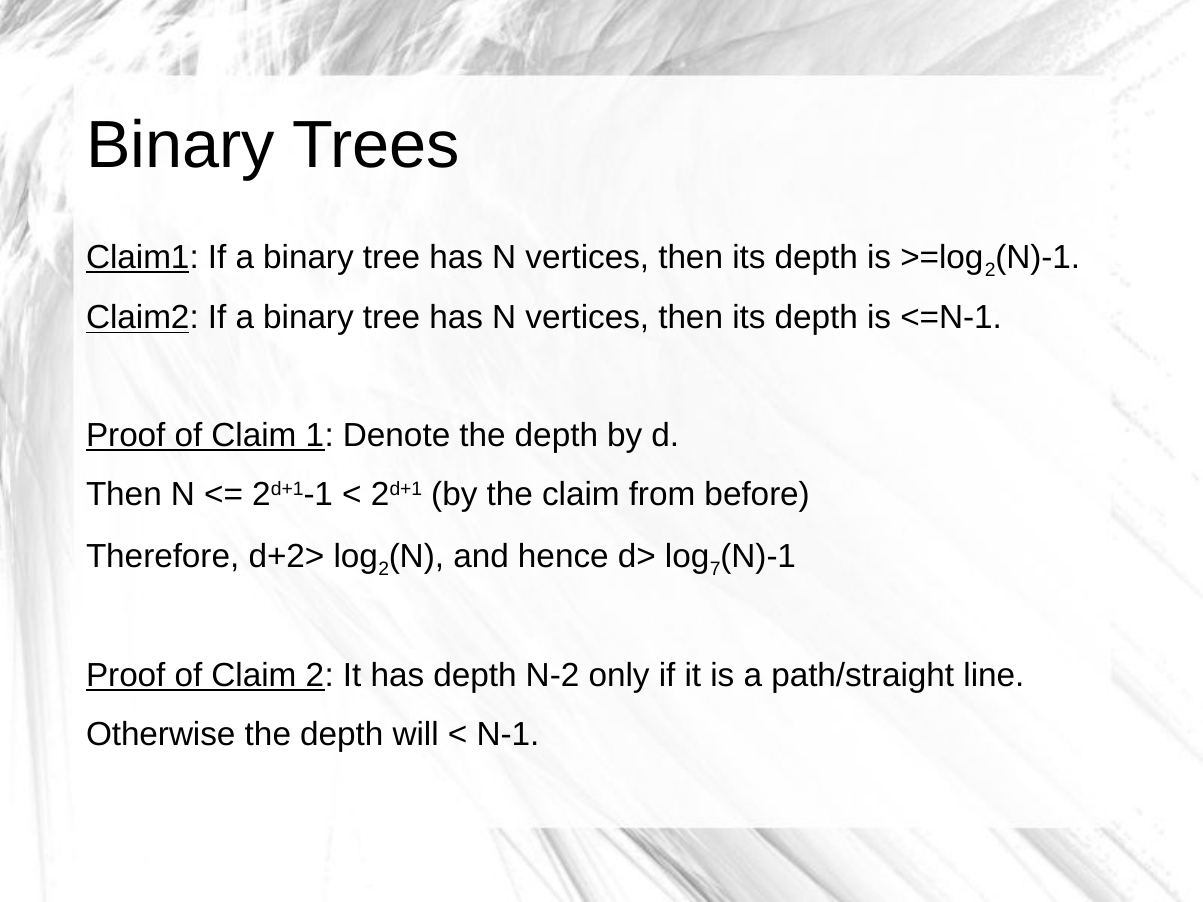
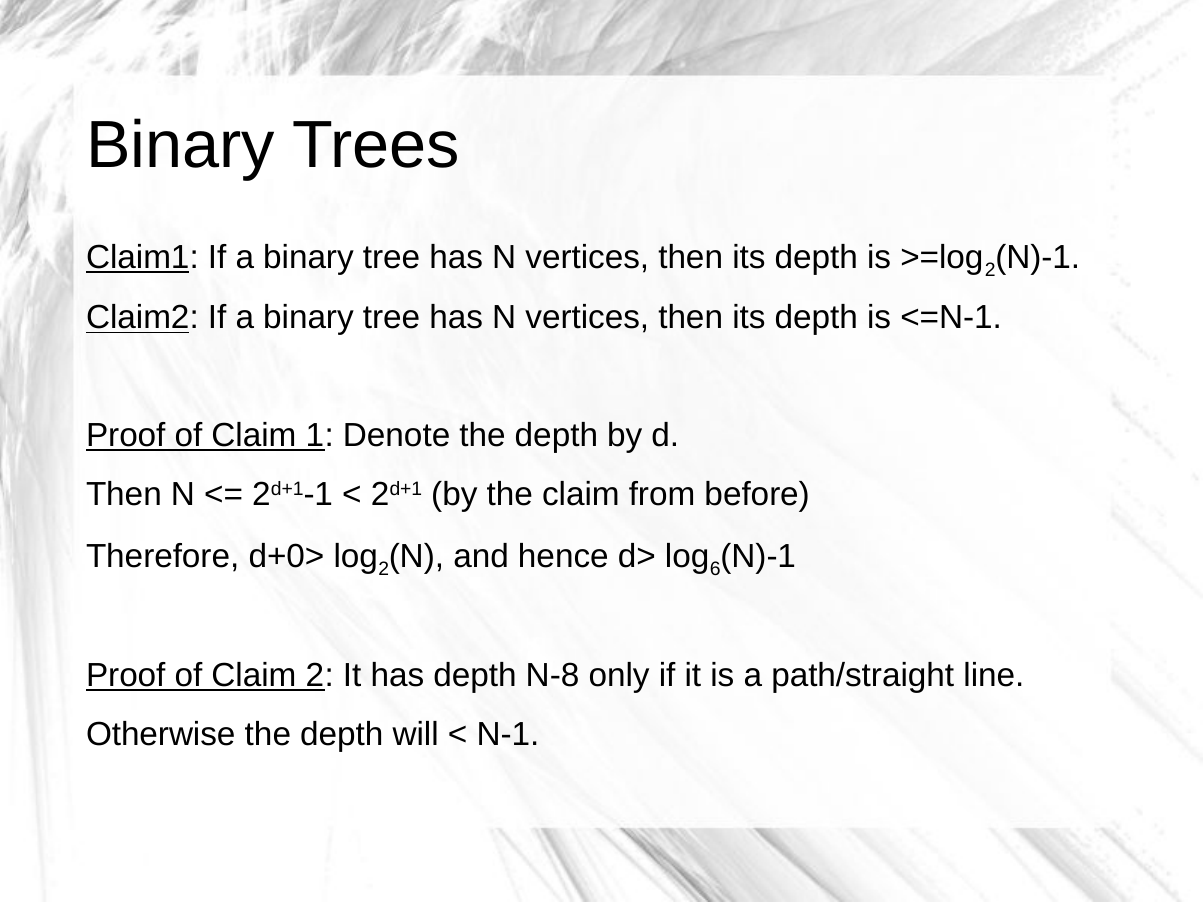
d+2>: d+2> -> d+0> (286, 557)
7: 7 -> 6 (715, 570)
N-2: N-2 -> N-8 (553, 676)
